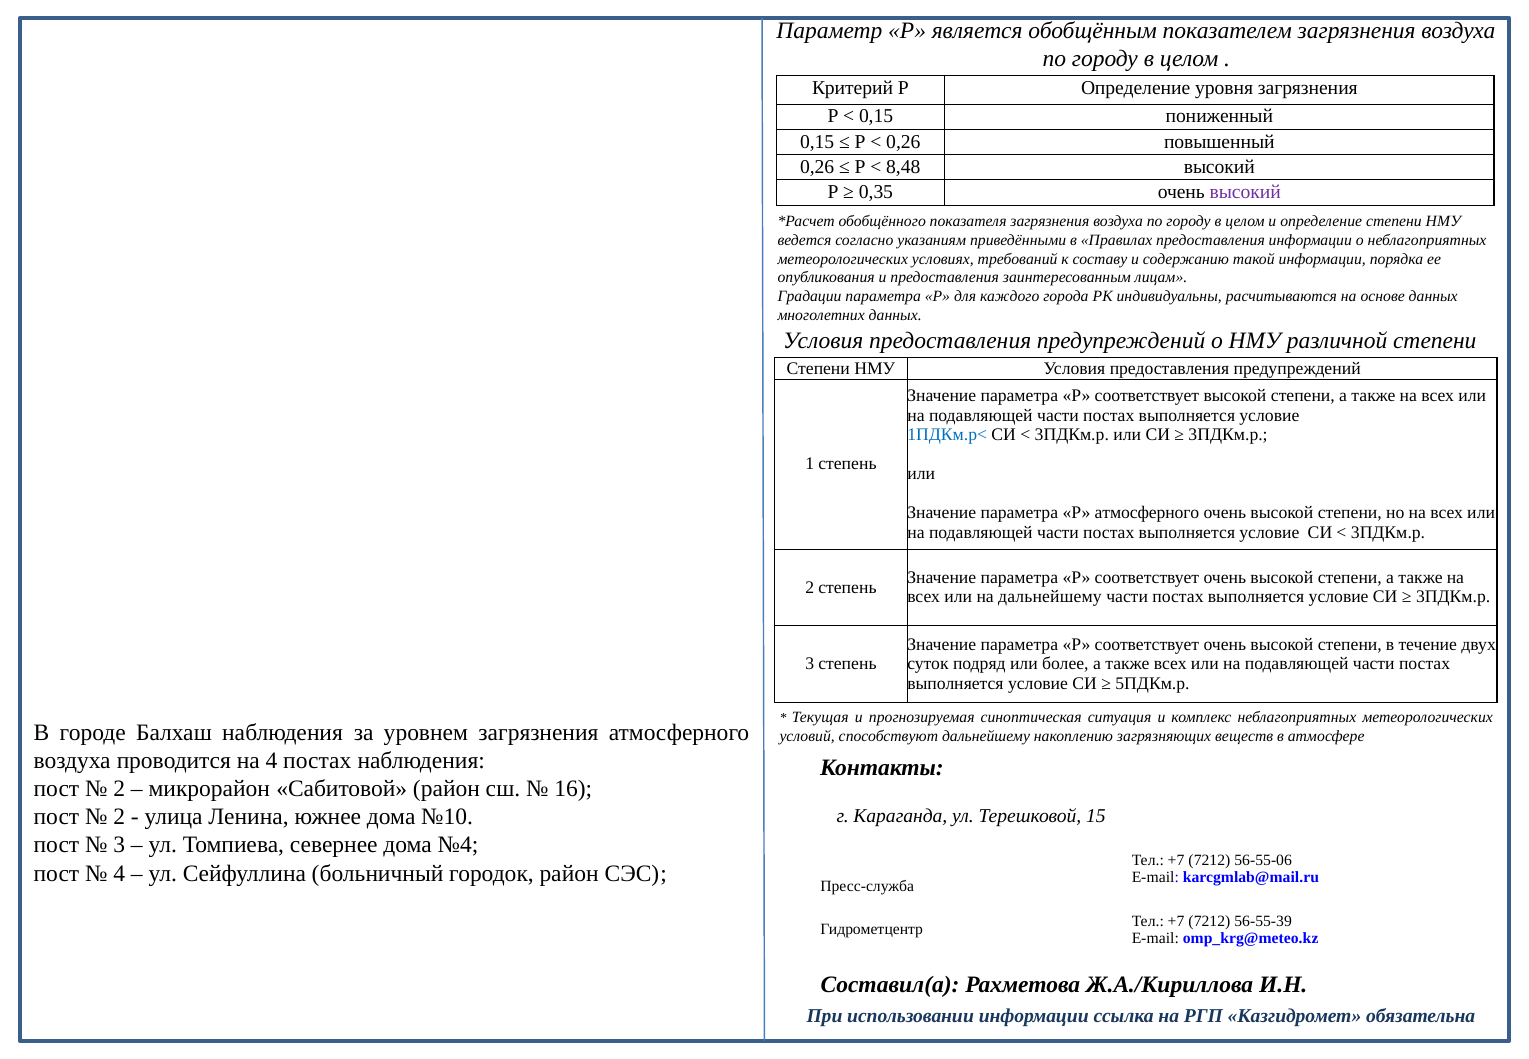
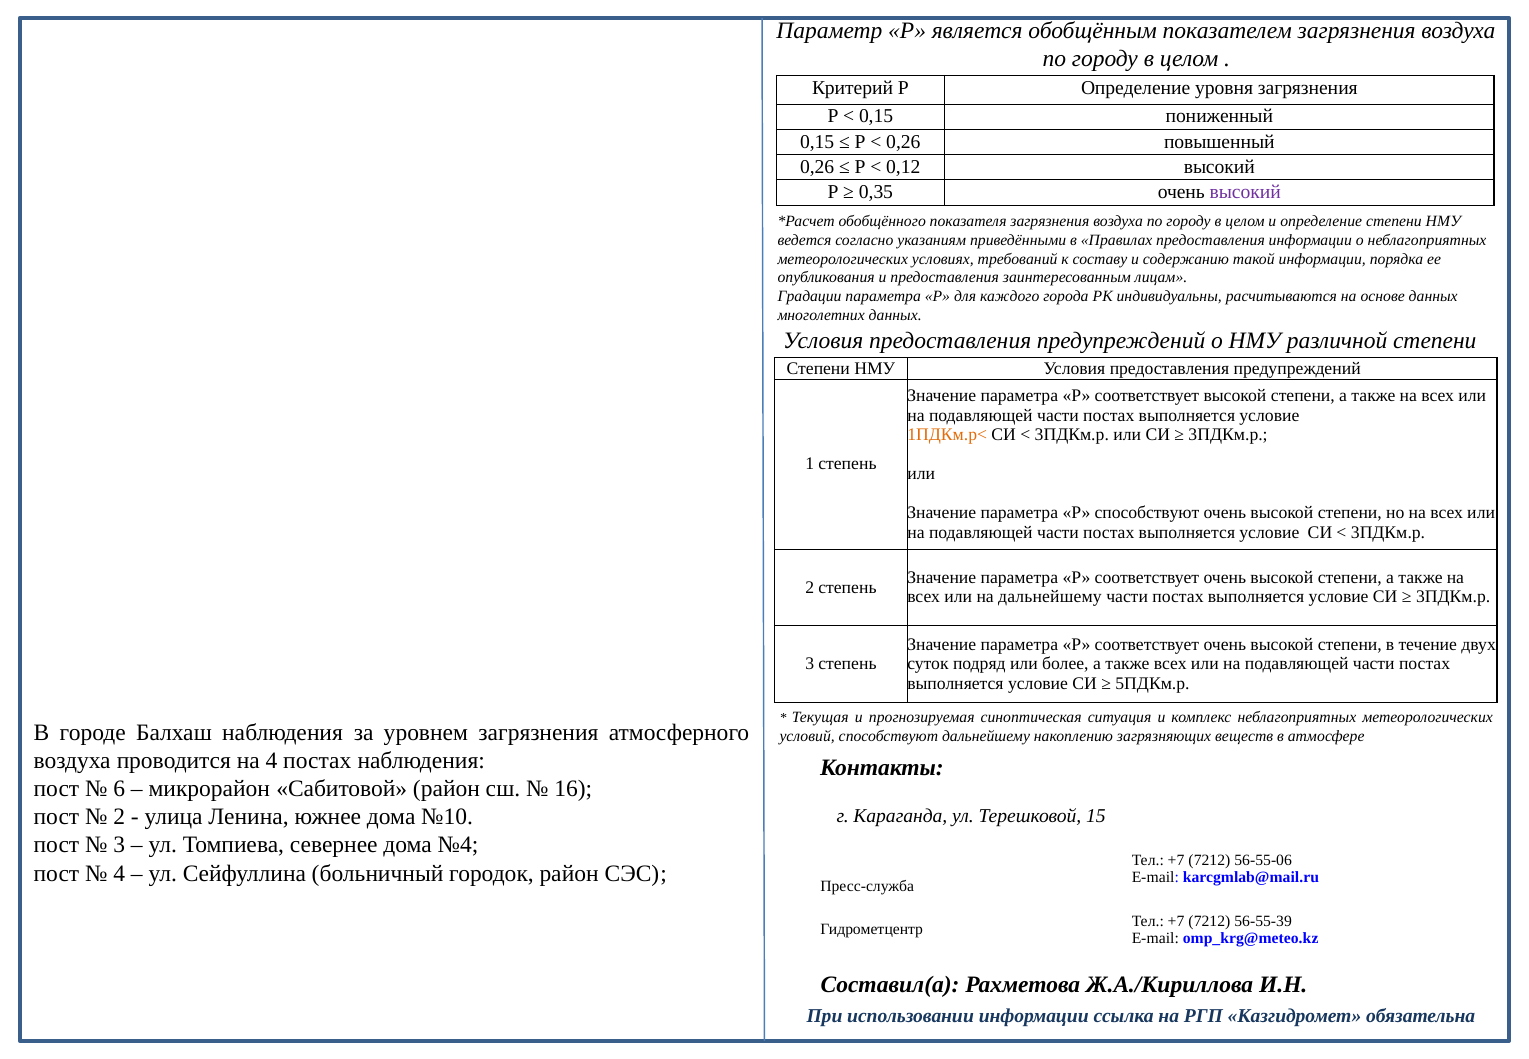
8,48: 8,48 -> 0,12 (903, 167)
1ПДКм.р< colour: blue -> orange (947, 435)
Р атмосферного: атмосферного -> способствуют (1147, 513)
2: 2 -> 6 (119, 788)
